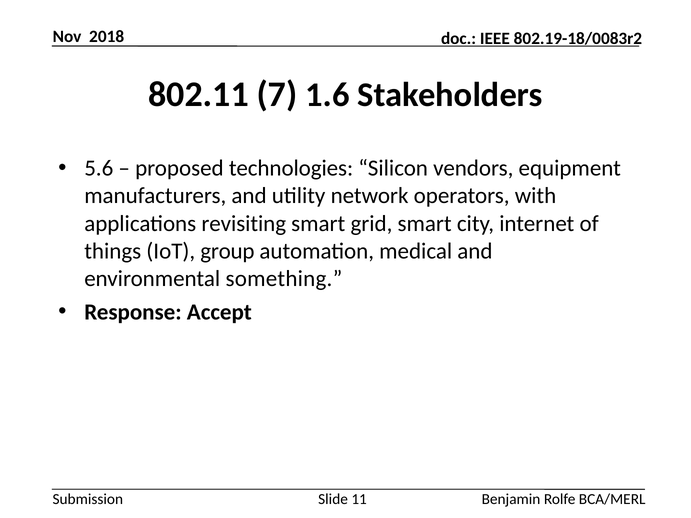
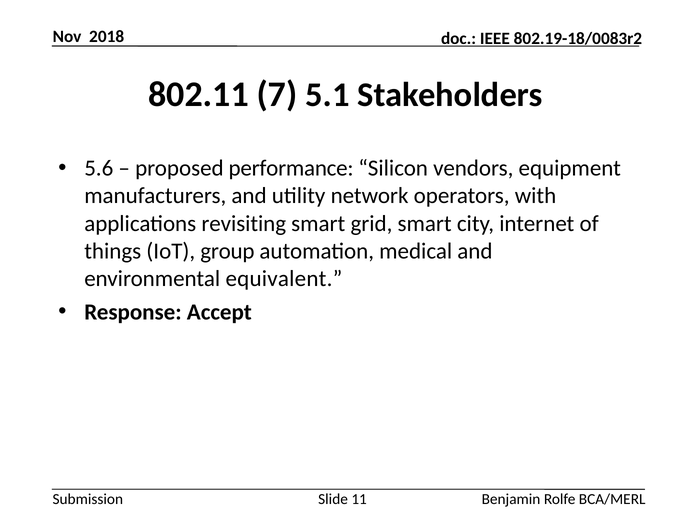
1.6: 1.6 -> 5.1 (328, 95)
technologies: technologies -> performance (291, 168)
something: something -> equivalent (284, 279)
